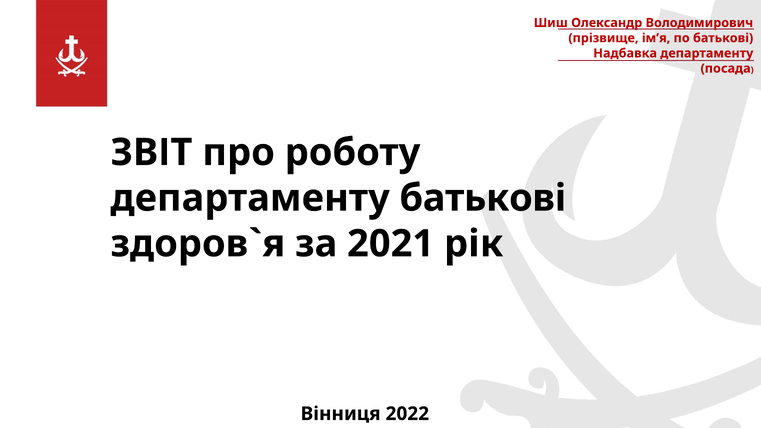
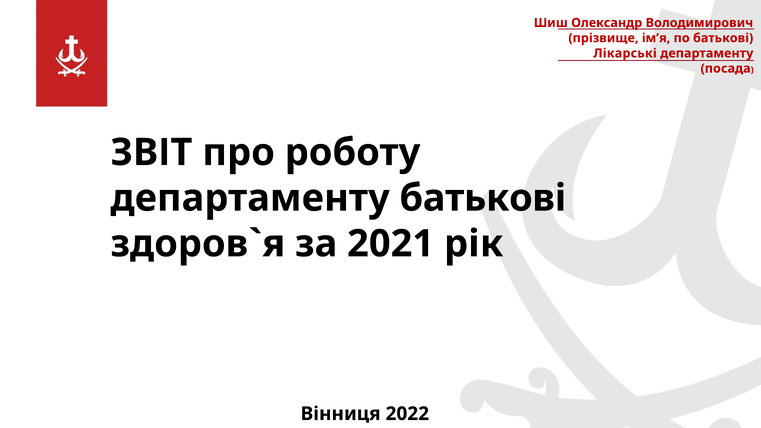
Надбавка: Надбавка -> Лікарські (625, 53)
